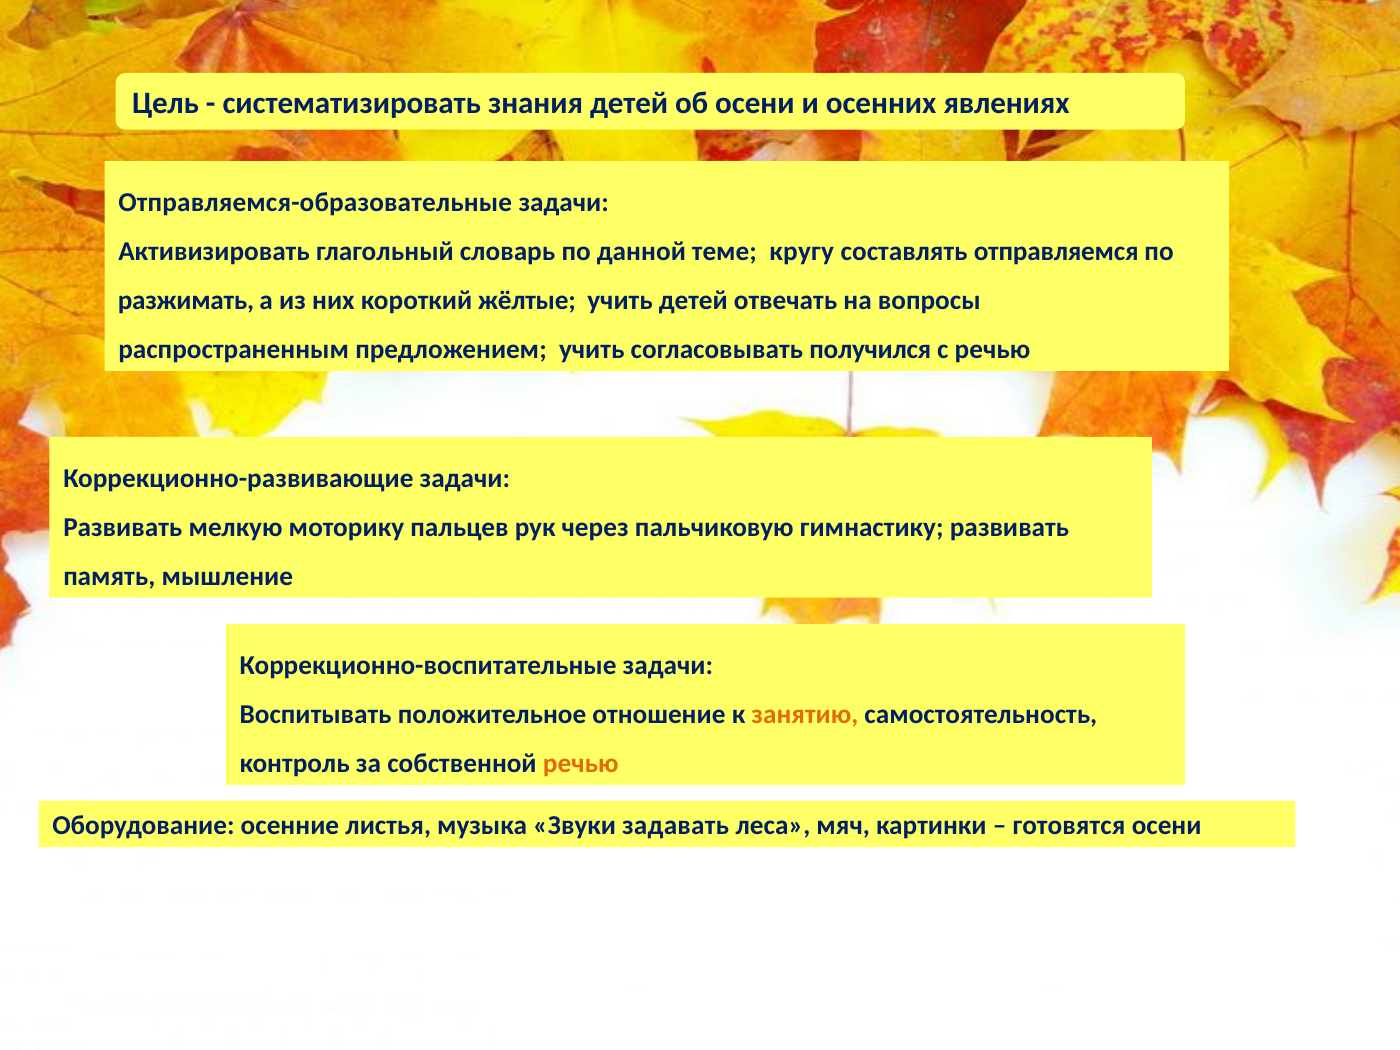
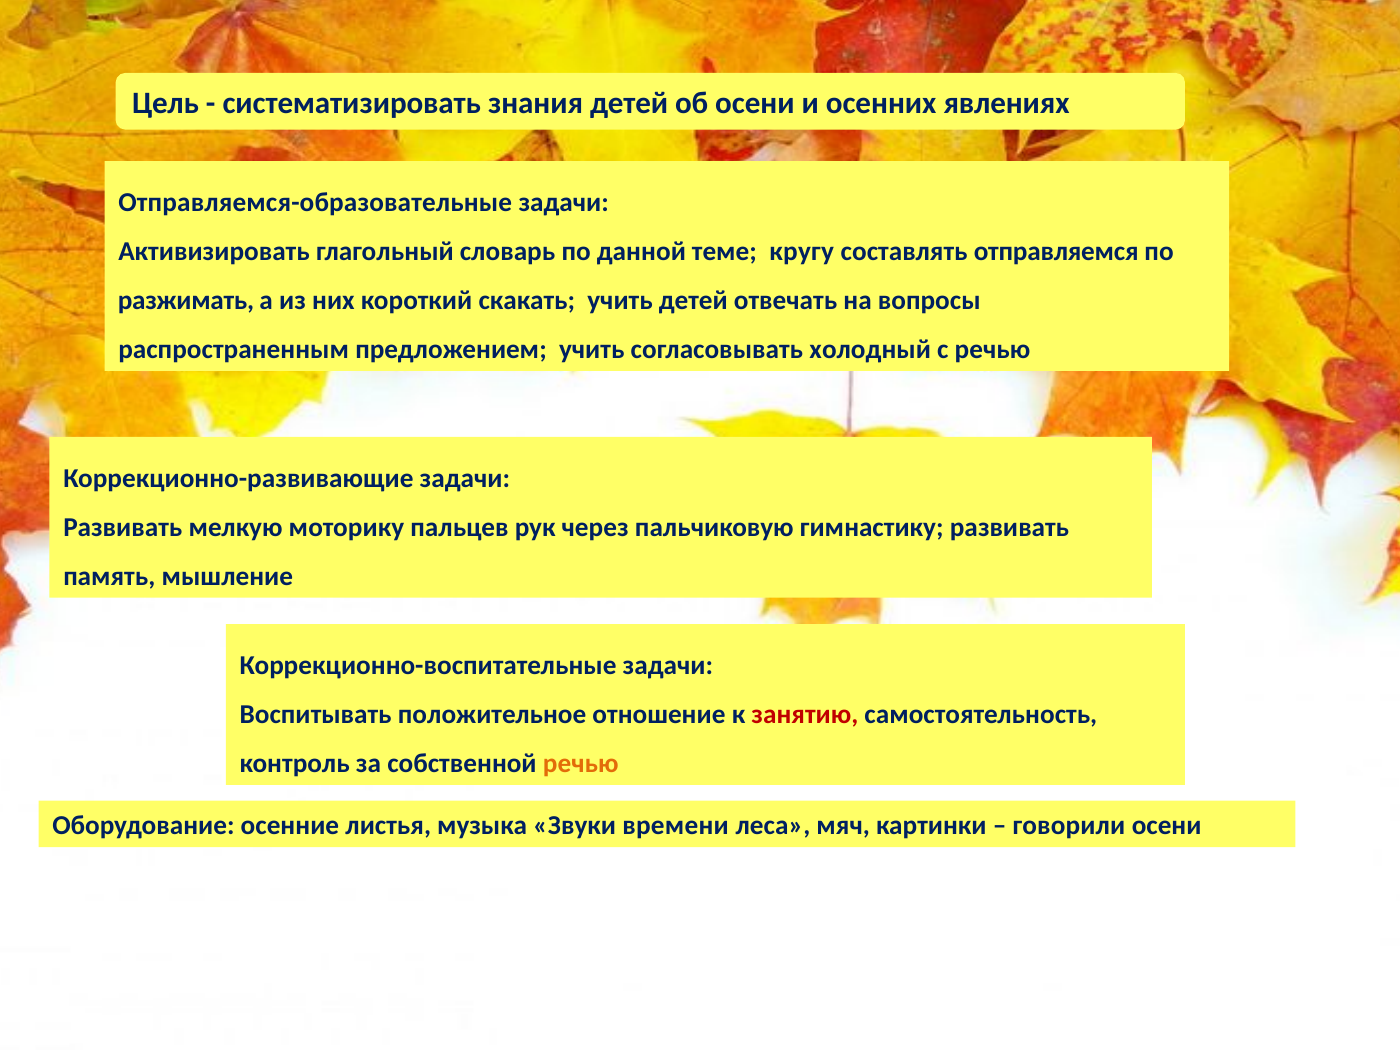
жёлтые: жёлтые -> скакать (527, 301)
получился: получился -> холодный (870, 350)
занятию colour: orange -> red (805, 715)
задавать: задавать -> времени (676, 826)
готовятся: готовятся -> говорили (1069, 826)
